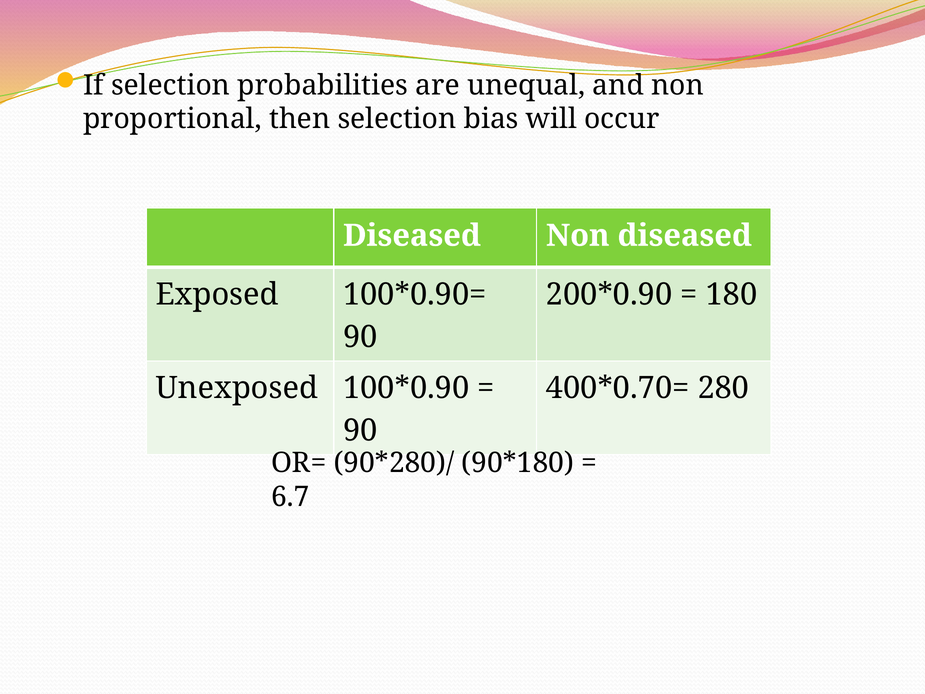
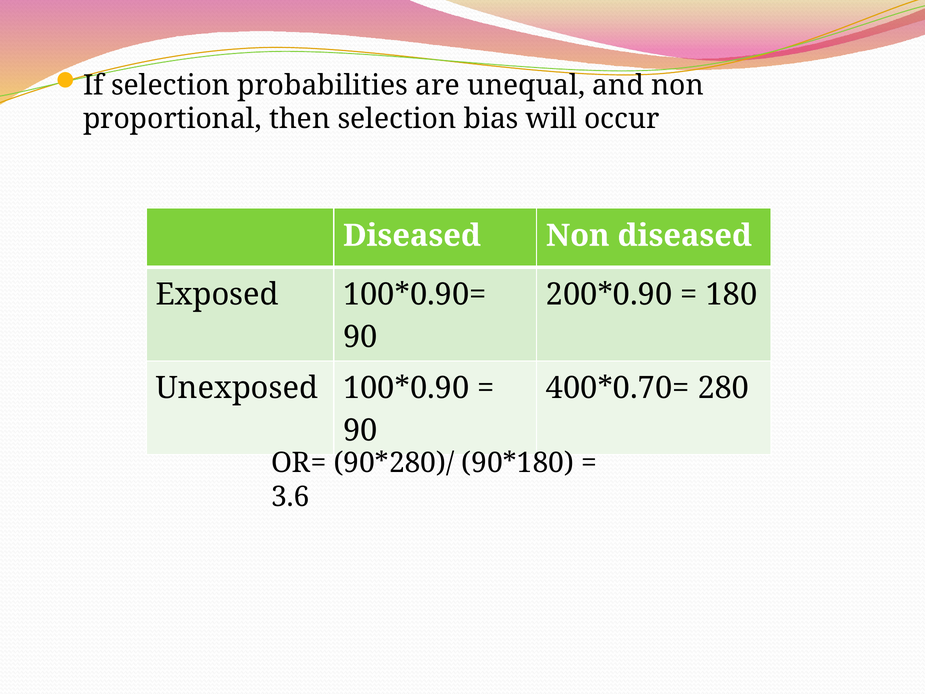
6.7: 6.7 -> 3.6 (290, 497)
